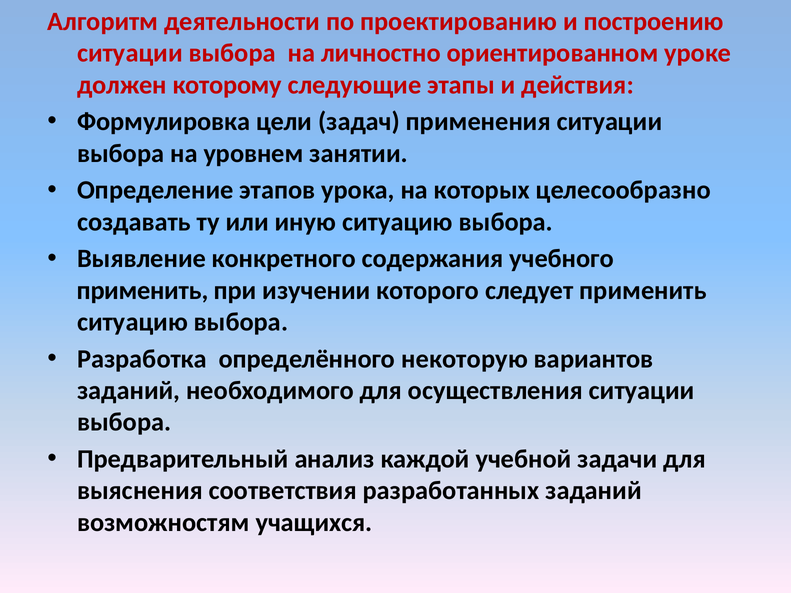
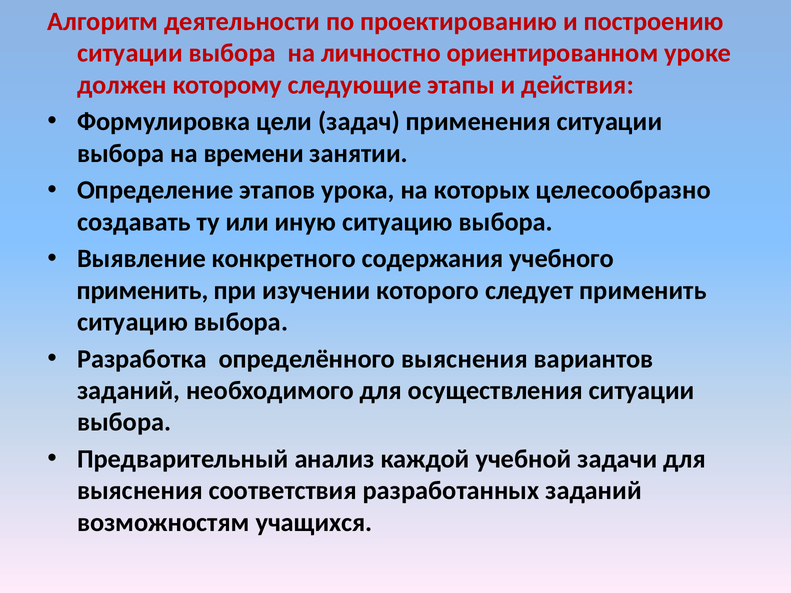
уровнем: уровнем -> времени (254, 153)
определённого некоторую: некоторую -> выяснения (464, 359)
